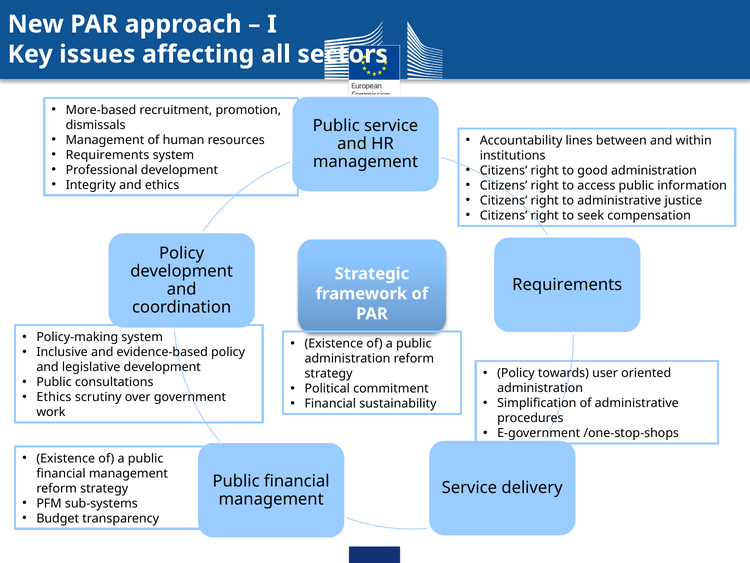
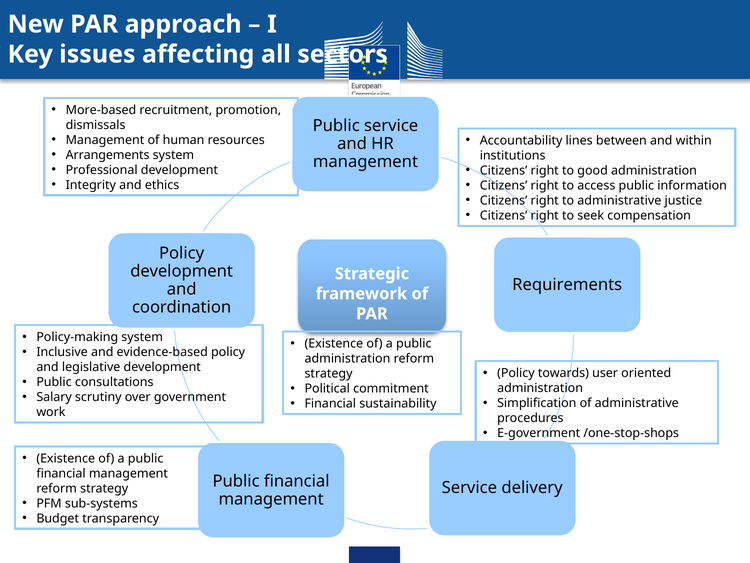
Requirements: Requirements -> Arrangements (108, 155)
Ethics: Ethics -> Salary (54, 397)
